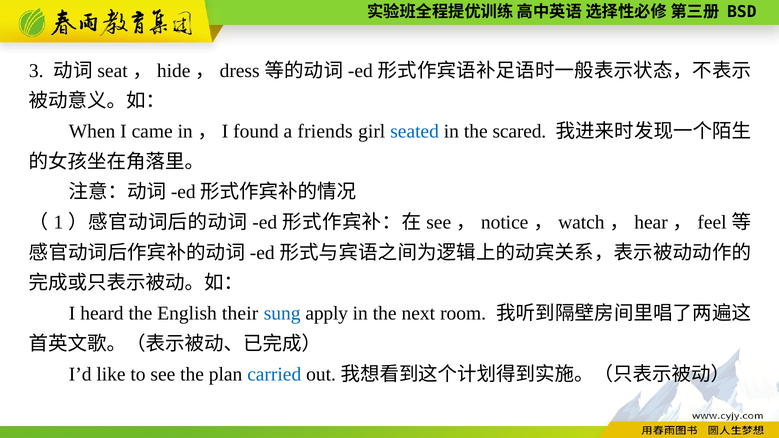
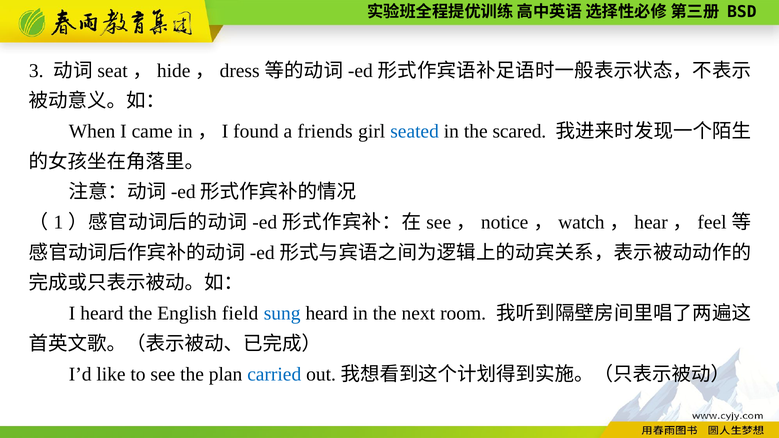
their: their -> field (240, 314)
sung apply: apply -> heard (327, 314)
